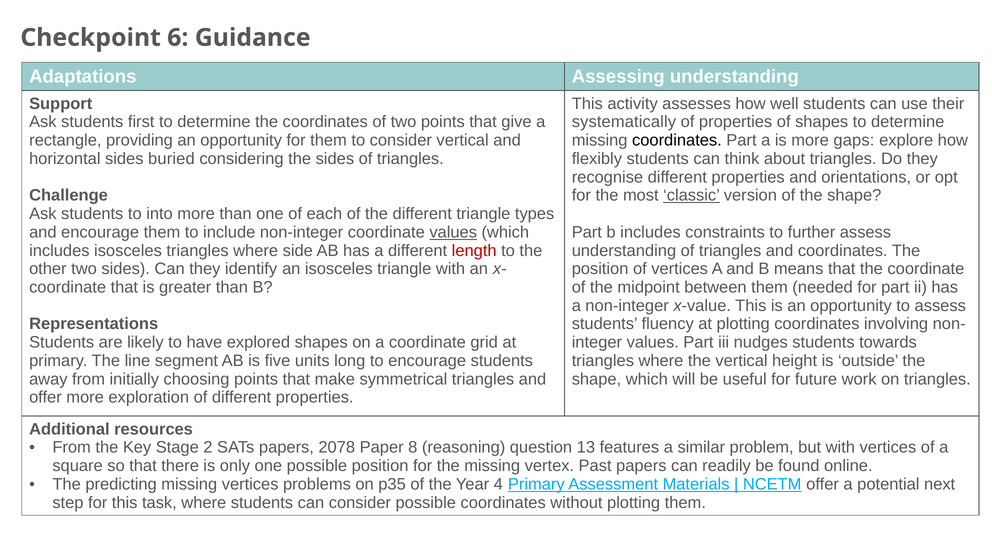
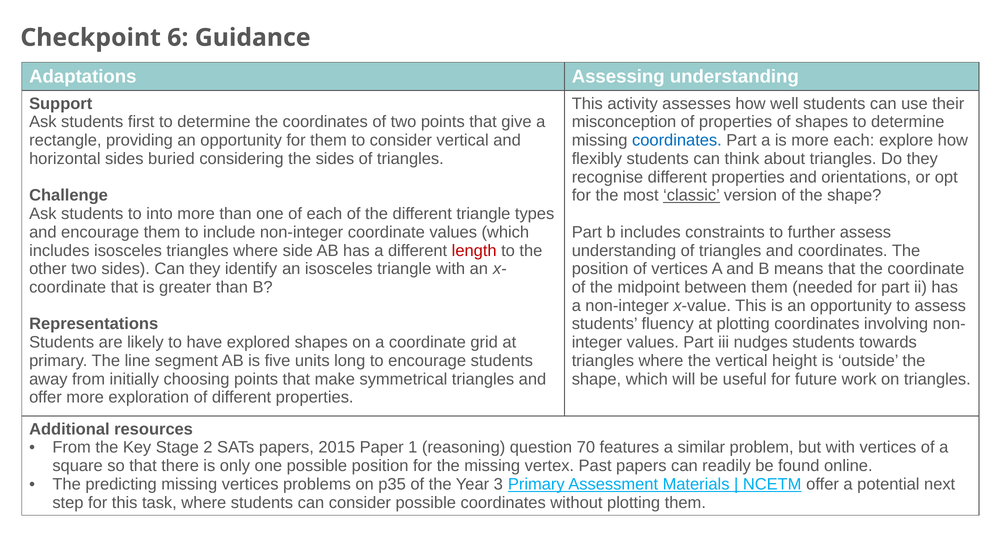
systematically: systematically -> misconception (624, 122)
coordinates colour: black -> blue (677, 140)
more gaps: gaps -> each (854, 140)
values underline: present -> none (453, 232)
2078: 2078 -> 2015 (337, 447)
8: 8 -> 1 (413, 447)
13: 13 -> 70 (586, 447)
4: 4 -> 3 (498, 484)
